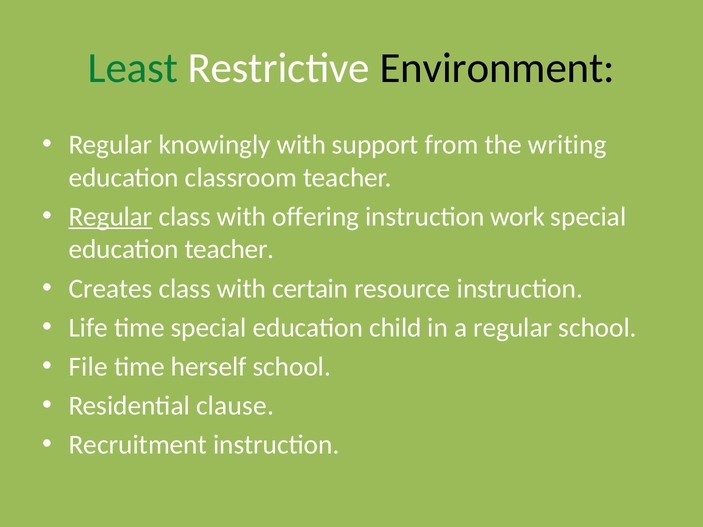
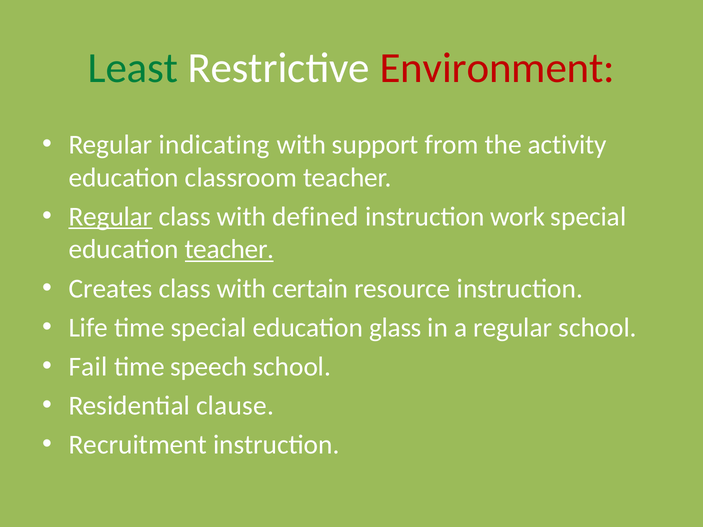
Environment colour: black -> red (497, 68)
knowingly: knowingly -> indicating (214, 145)
writing: writing -> activity (567, 145)
offering: offering -> defined (316, 217)
teacher underline: none -> present (229, 250)
child: child -> glass (395, 328)
File: File -> Fail (88, 367)
herself: herself -> speech (209, 367)
